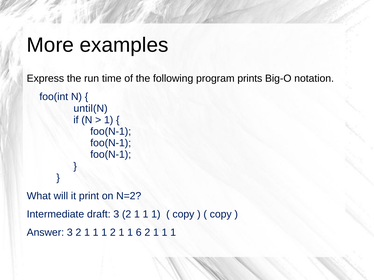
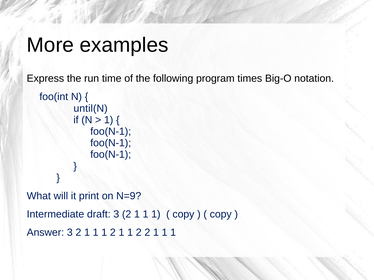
prints: prints -> times (250, 79)
N=2: N=2 -> N=9 (129, 196)
2 1 1 6: 6 -> 2 (139, 233)
